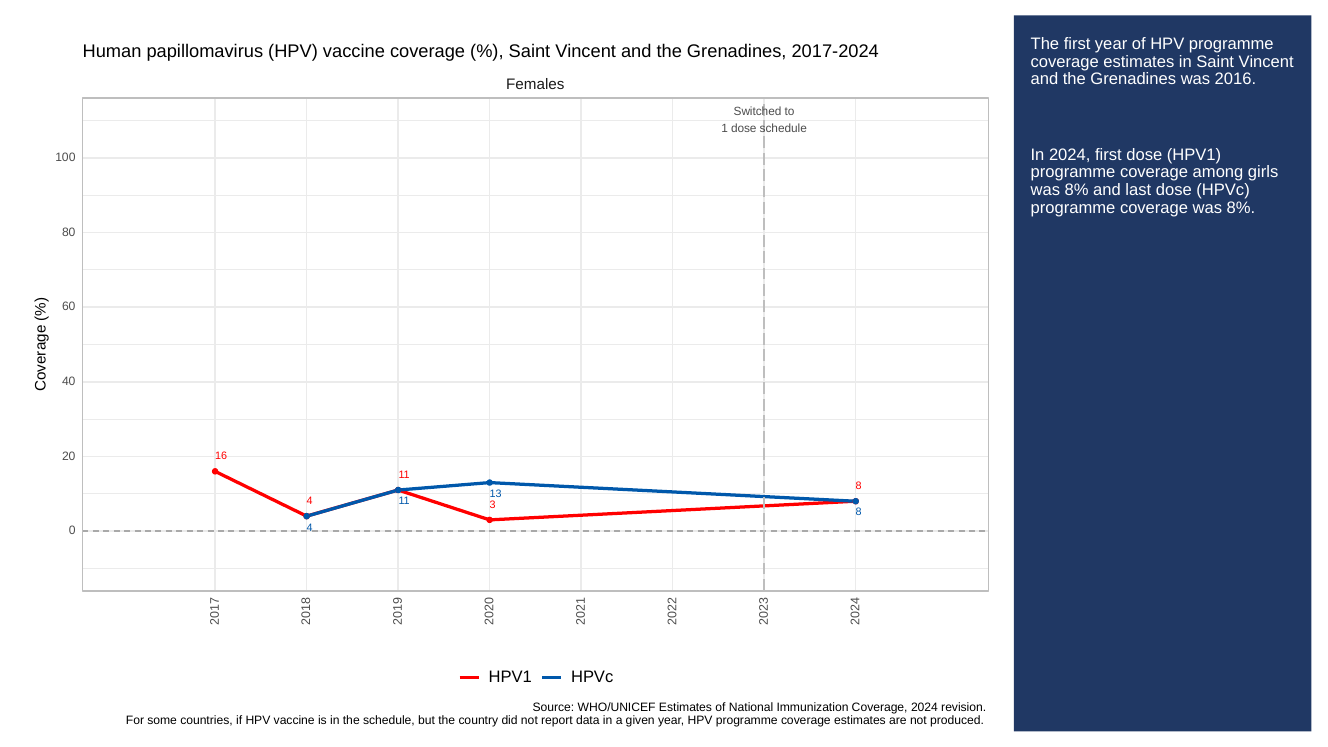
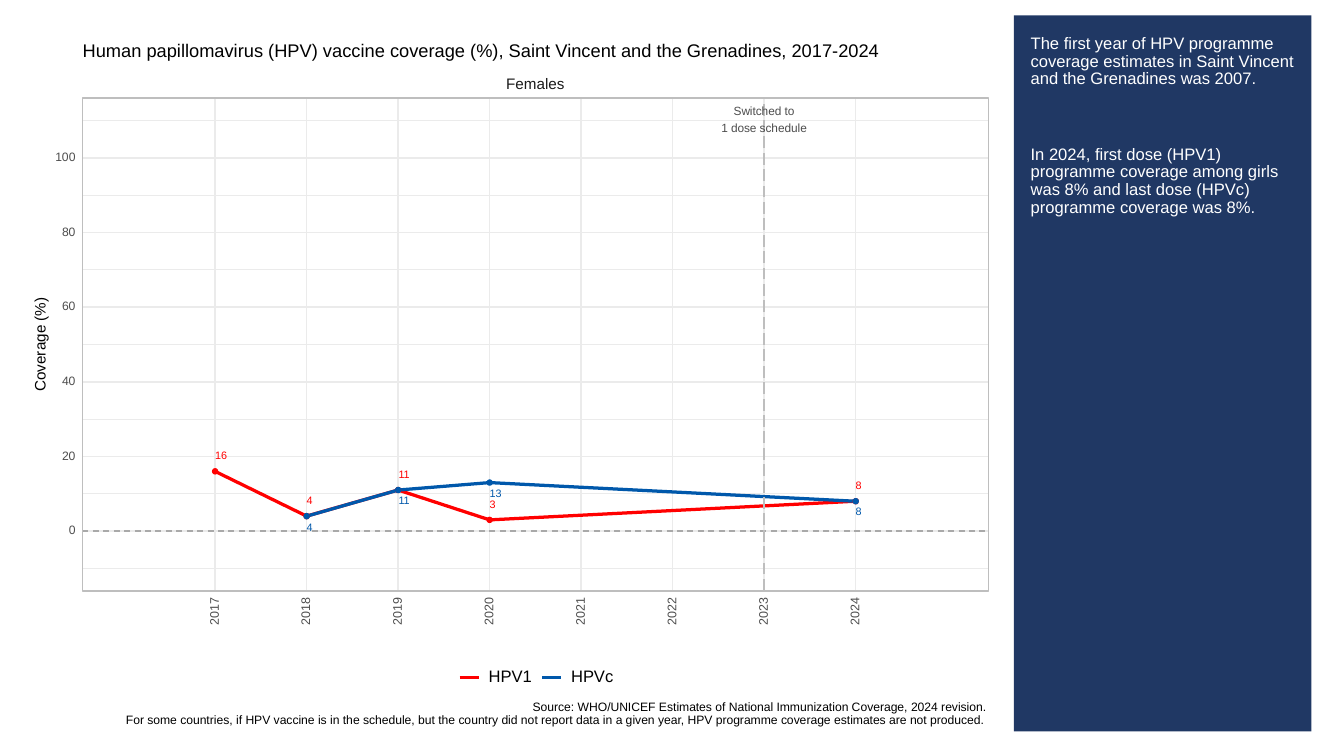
2016: 2016 -> 2007 (1235, 79)
